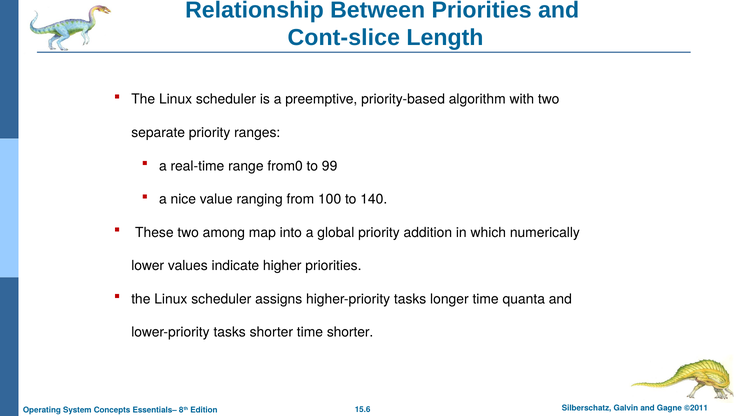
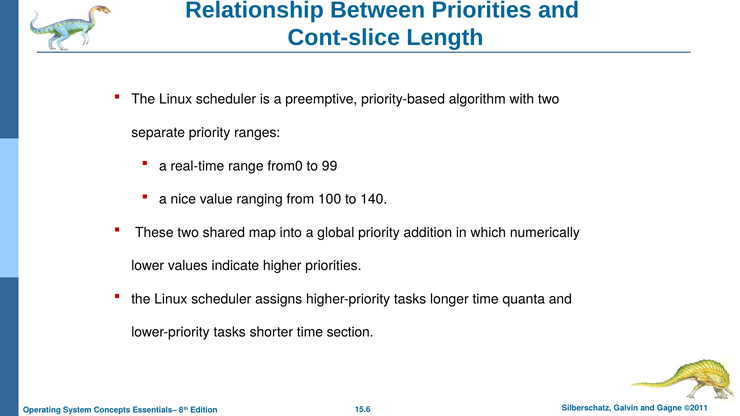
among: among -> shared (224, 233)
time shorter: shorter -> section (350, 333)
